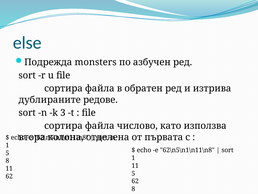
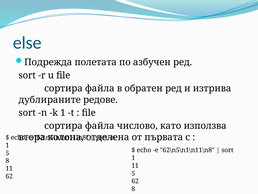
monsters: monsters -> полетата (96, 62)
k 3: 3 -> 1 (63, 113)
